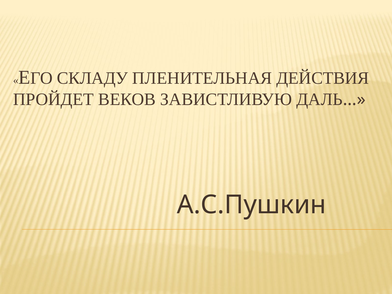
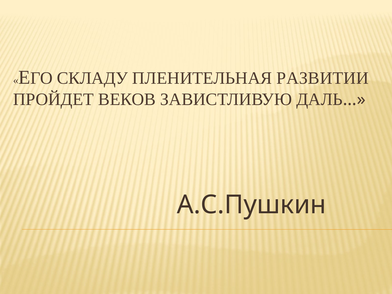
ДЕЙСТВИЯ: ДЕЙСТВИЯ -> РАЗВИТИИ (323, 78)
